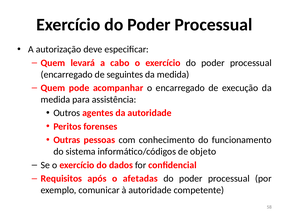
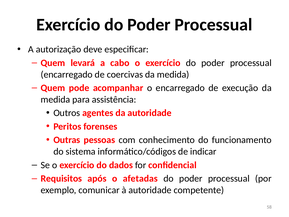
seguintes: seguintes -> coercivas (125, 74)
objeto: objeto -> indicar (203, 151)
